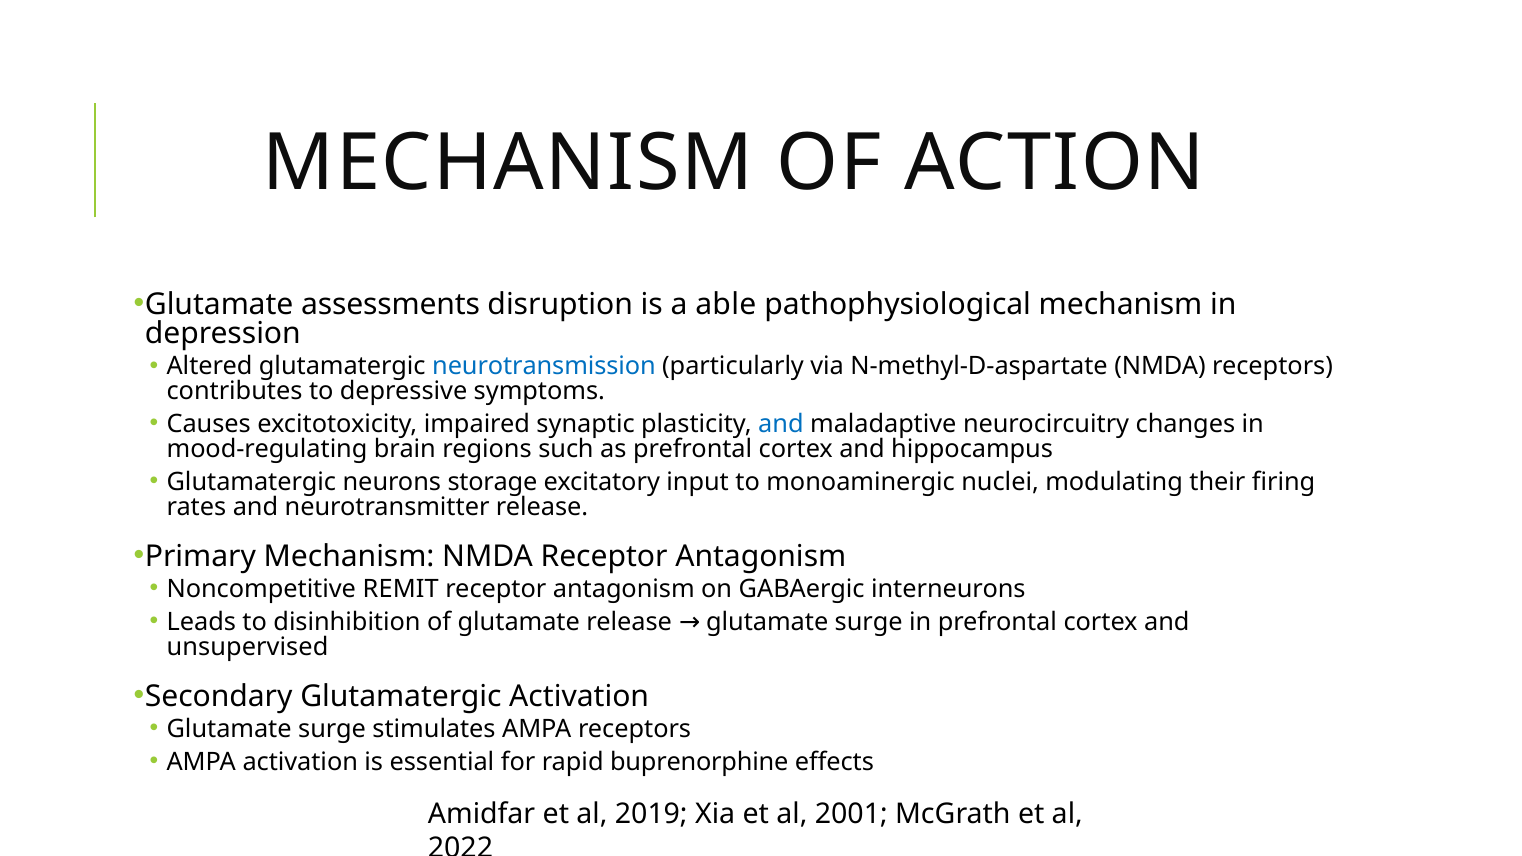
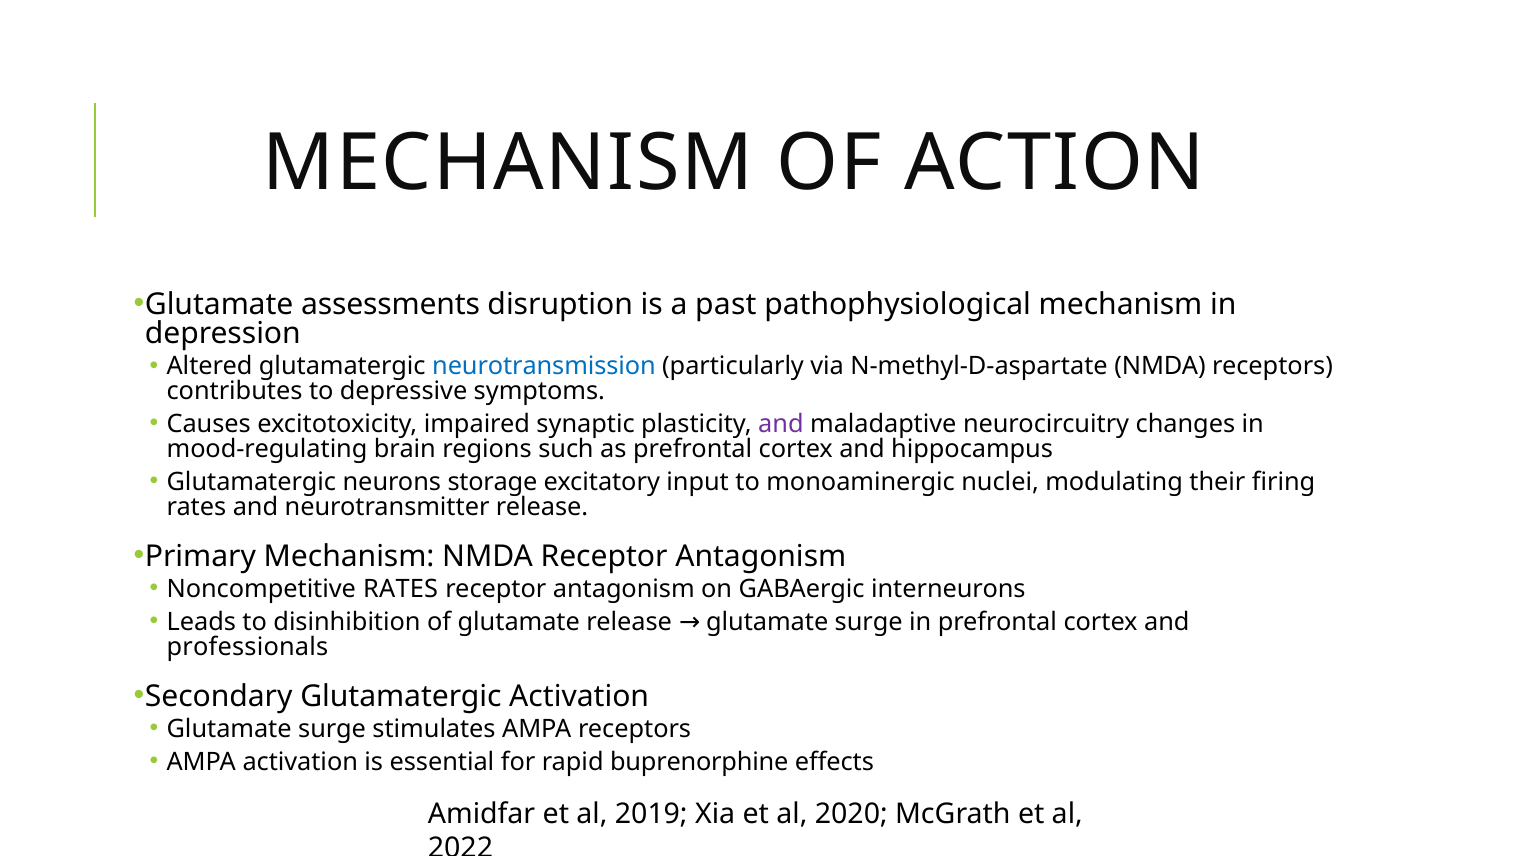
able: able -> past (726, 305)
and colour: blue -> purple (781, 424)
Noncompetitive REMIT: REMIT -> RATES (401, 589)
unsupervised: unsupervised -> professionals (247, 647)
2001: 2001 -> 2020 (851, 814)
